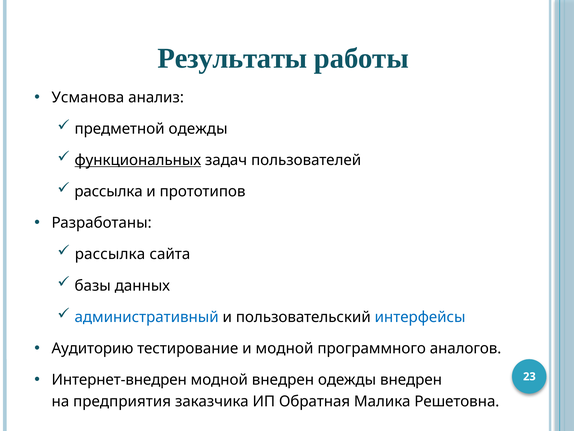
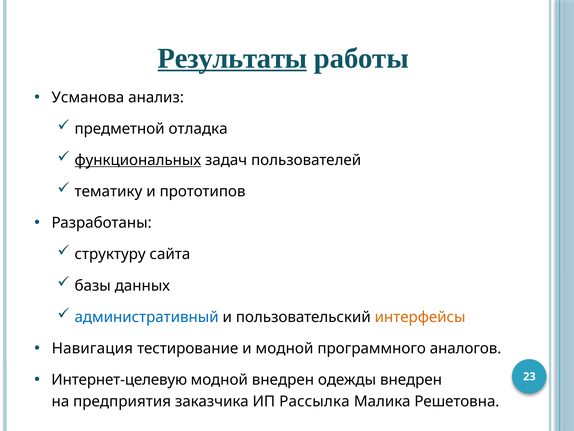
Результаты underline: none -> present (232, 58)
предметной одежды: одежды -> отладка (198, 129)
рассылка: рассылка -> тематику (108, 191)
рассылка: рассылка -> структуру (110, 254)
интерфейсы colour: blue -> orange (420, 317)
Аудиторию: Аудиторию -> Навигация (92, 348)
Интернет-внедрен: Интернет-внедрен -> Интернет-целевую (119, 379)
Обратная: Обратная -> Рассылка (314, 401)
